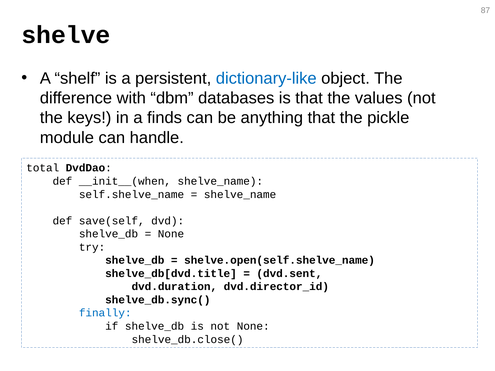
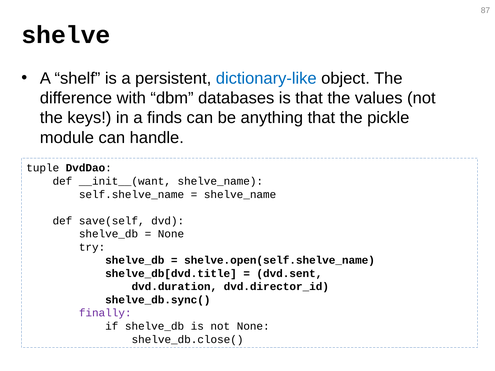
total: total -> tuple (43, 168)
__init__(when: __init__(when -> __init__(want (125, 181)
finally colour: blue -> purple (105, 313)
